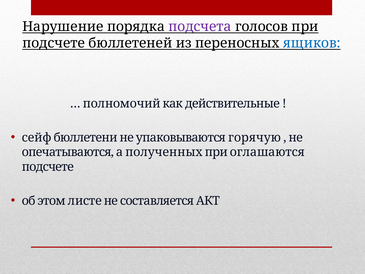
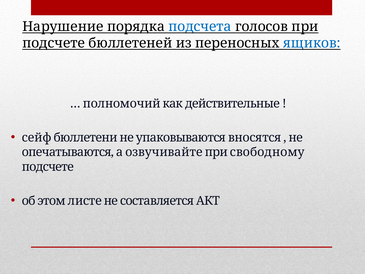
подсчета colour: purple -> blue (200, 27)
горячую: горячую -> вносятся (255, 137)
полученных: полученных -> озвучивайте (164, 152)
оглашаются: оглашаются -> свободному (267, 152)
